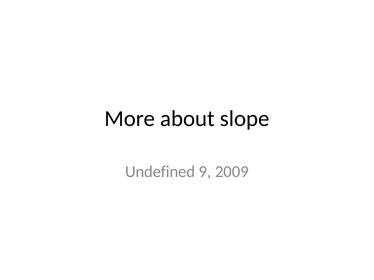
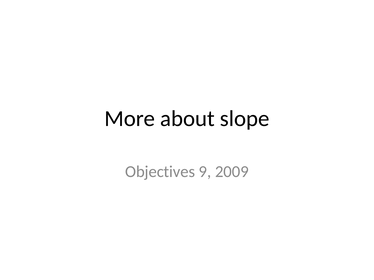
Undefined: Undefined -> Objectives (160, 172)
